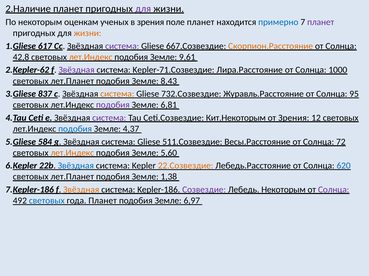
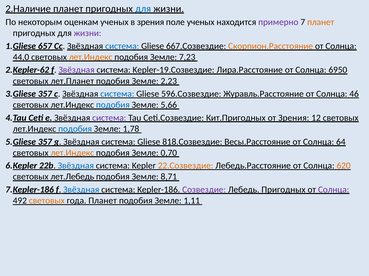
для colour: purple -> blue (143, 9)
поле планет: планет -> ученых (201, 22)
примерно colour: blue -> purple (278, 22)
планет colour: purple -> orange (321, 22)
жизни colour: orange -> purple (88, 33)
617: 617 -> 657 (45, 46)
система colour: purple -> blue (122, 46)
42,8: 42,8 -> 44,0 (21, 57)
9,61: 9,61 -> 7,23 (187, 57)
Kepler-71.Созвездие: Kepler-71.Созвездие -> Kepler-19.Созвездие (174, 70)
1000: 1000 -> 6950 (338, 70)
8,43: 8,43 -> 2,23 (169, 81)
837: 837 -> 357 (45, 94)
система colour: orange -> blue (117, 94)
732.Созвездие: 732.Созвездие -> 596.Созвездие (191, 94)
95: 95 -> 46 (354, 94)
подобия colour: purple -> blue (113, 105)
6,81: 6,81 -> 5,66 (169, 105)
Кит.Некоторым: Кит.Некоторым -> Кит.Пригодных (236, 118)
4,37: 4,37 -> 1,78 (131, 129)
584: 584 -> 357 (45, 142)
511.Созвездие: 511.Созвездие -> 818.Созвездие (192, 142)
72: 72 -> 64 (341, 142)
5,60: 5,60 -> 0,70 (169, 153)
620 colour: blue -> orange (344, 166)
лет.Планет: лет.Планет -> лет.Лебедь (72, 177)
1,38: 1,38 -> 8,71 (169, 177)
Звёздная colour: orange -> blue (81, 190)
Лебедь Некоторым: Некоторым -> Пригодных (283, 190)
световых colour: blue -> orange (47, 201)
6,97: 6,97 -> 1,11 (192, 201)
